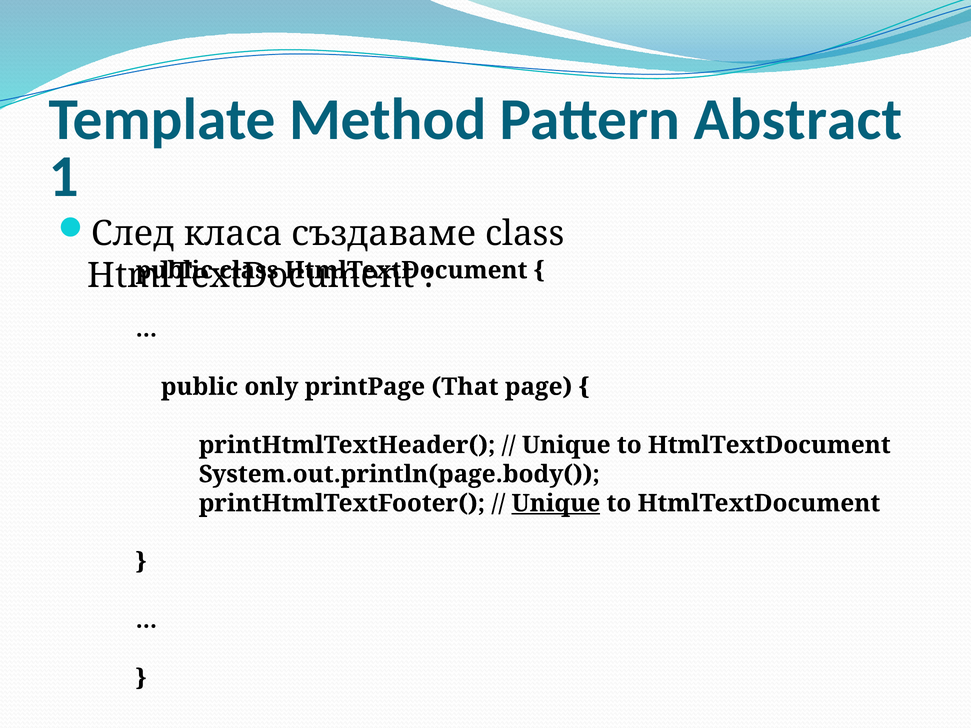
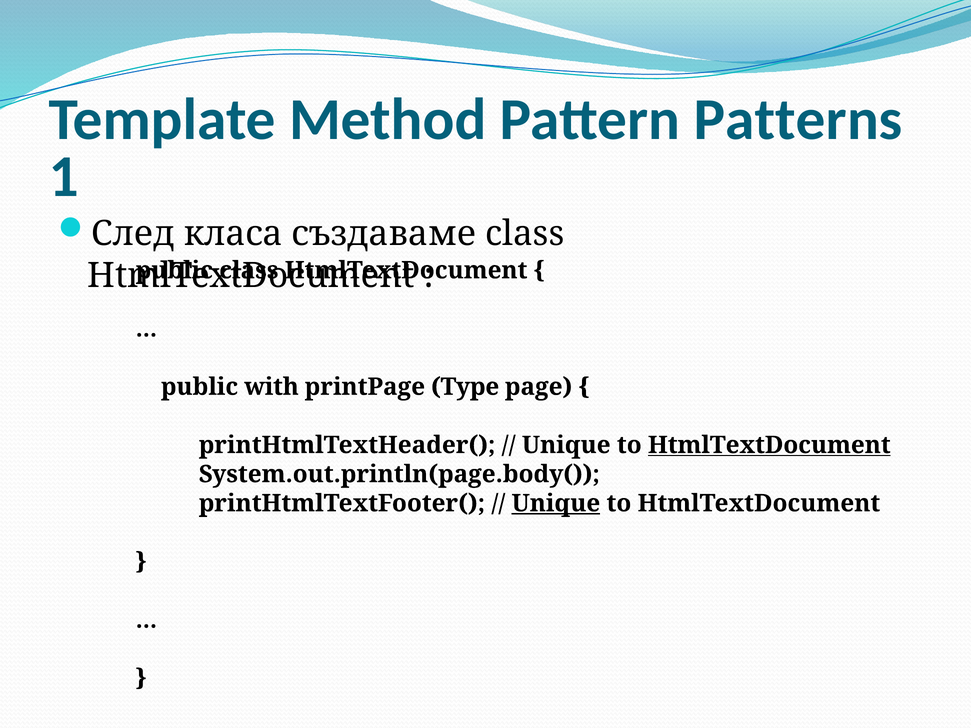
Abstract: Abstract -> Patterns (798, 120)
only: only -> with (272, 387)
That: That -> Type (465, 387)
HtmlTextDocument underline: none -> present (769, 445)
